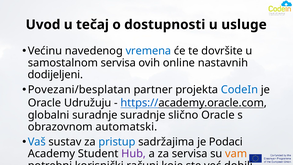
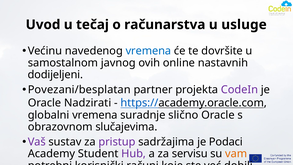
dostupnosti: dostupnosti -> računarstva (165, 25)
samostalnom servisa: servisa -> javnog (118, 63)
CodeIn colour: blue -> purple (240, 89)
Udružuju: Udružuju -> Nadzirati (88, 103)
globalni suradnje: suradnje -> vremena (95, 115)
automatski: automatski -> slučajevima (126, 127)
Vaš colour: blue -> purple (37, 142)
pristup colour: blue -> purple (117, 142)
za servisa: servisa -> servisu (190, 154)
